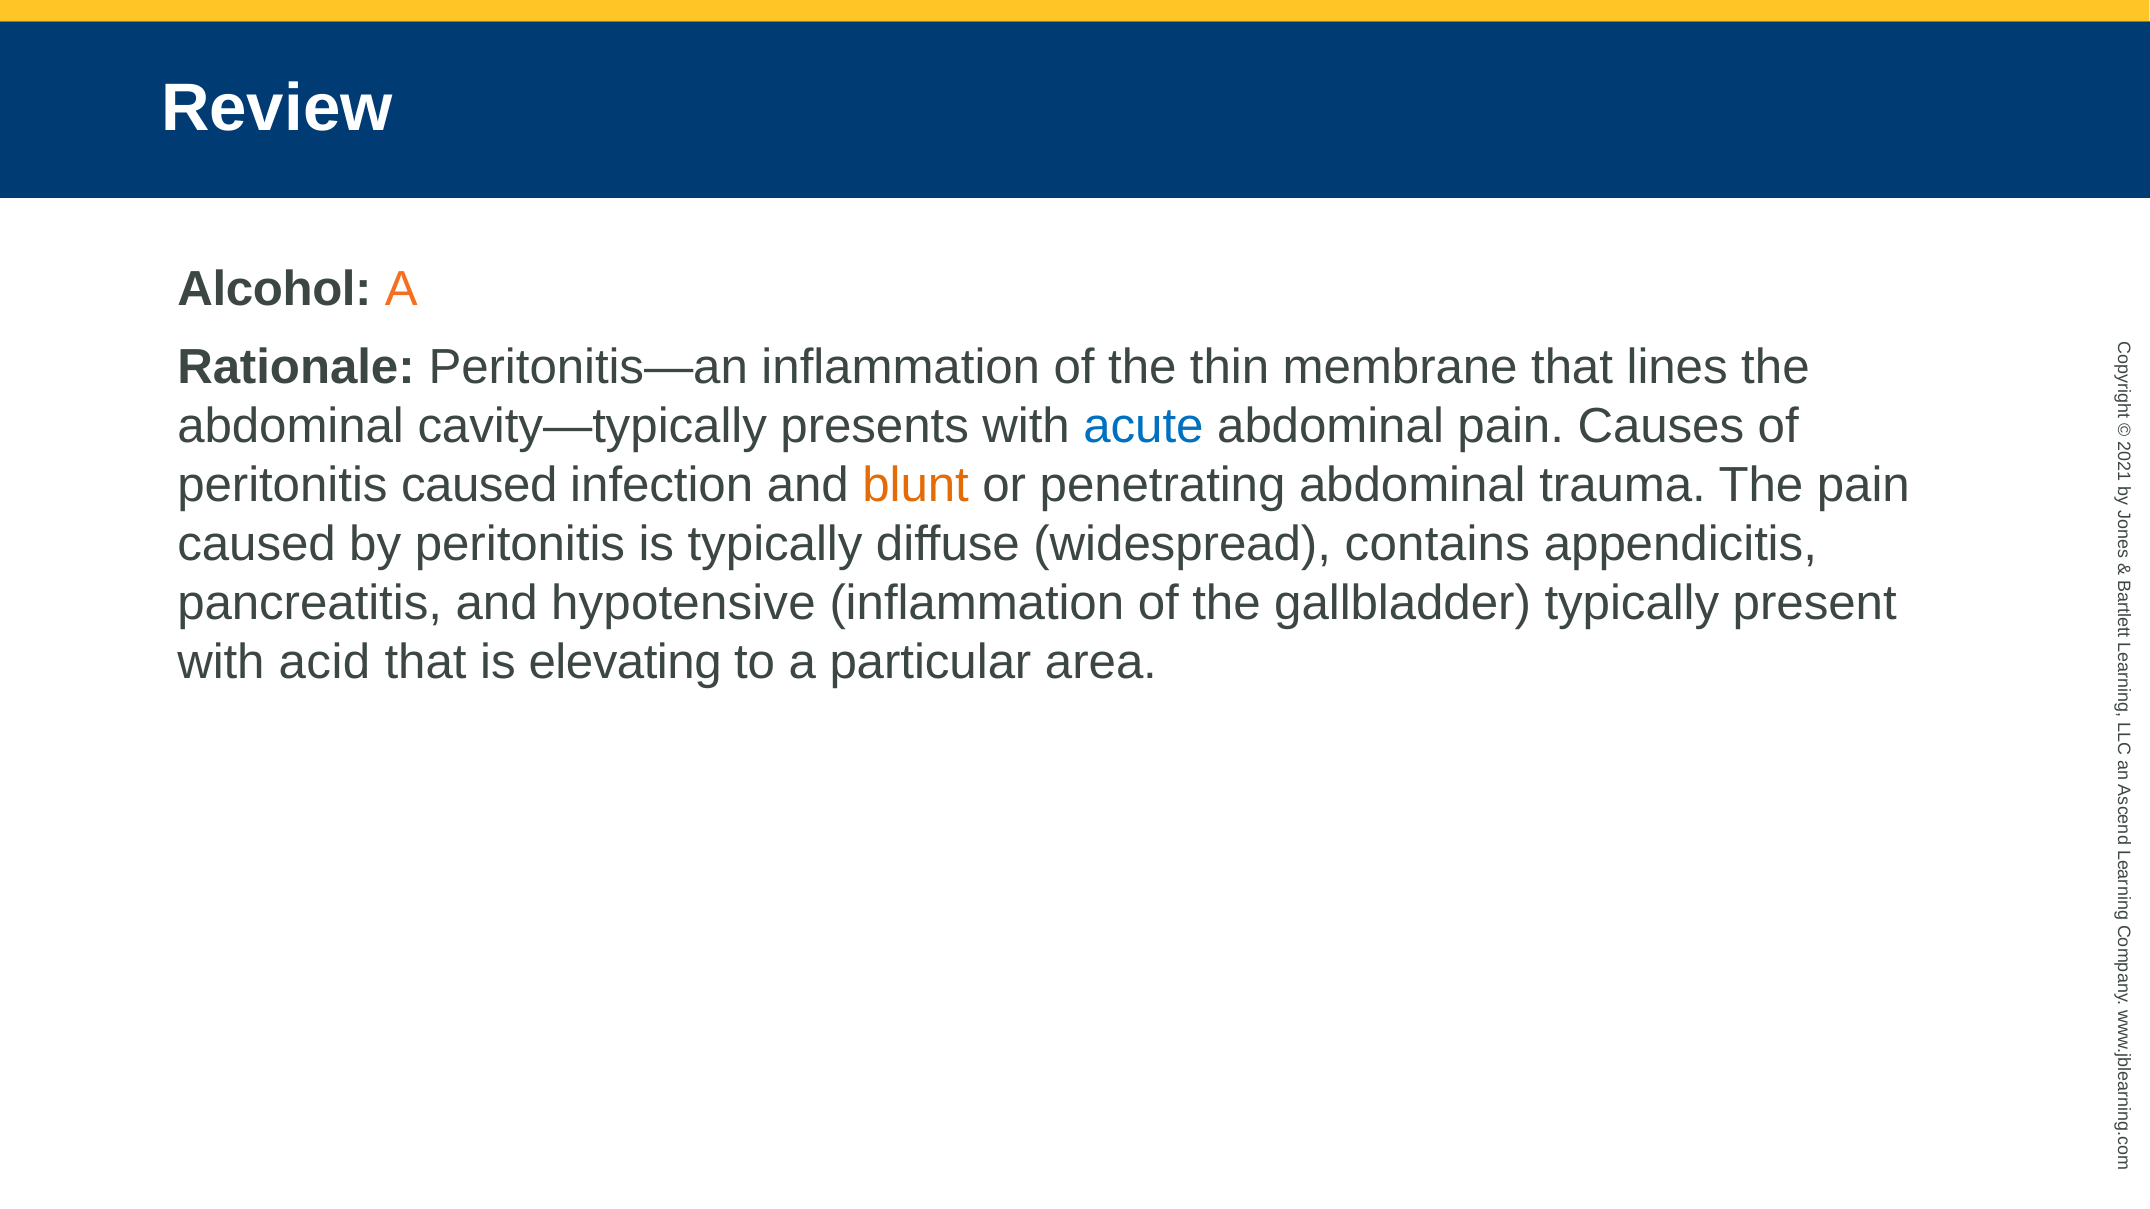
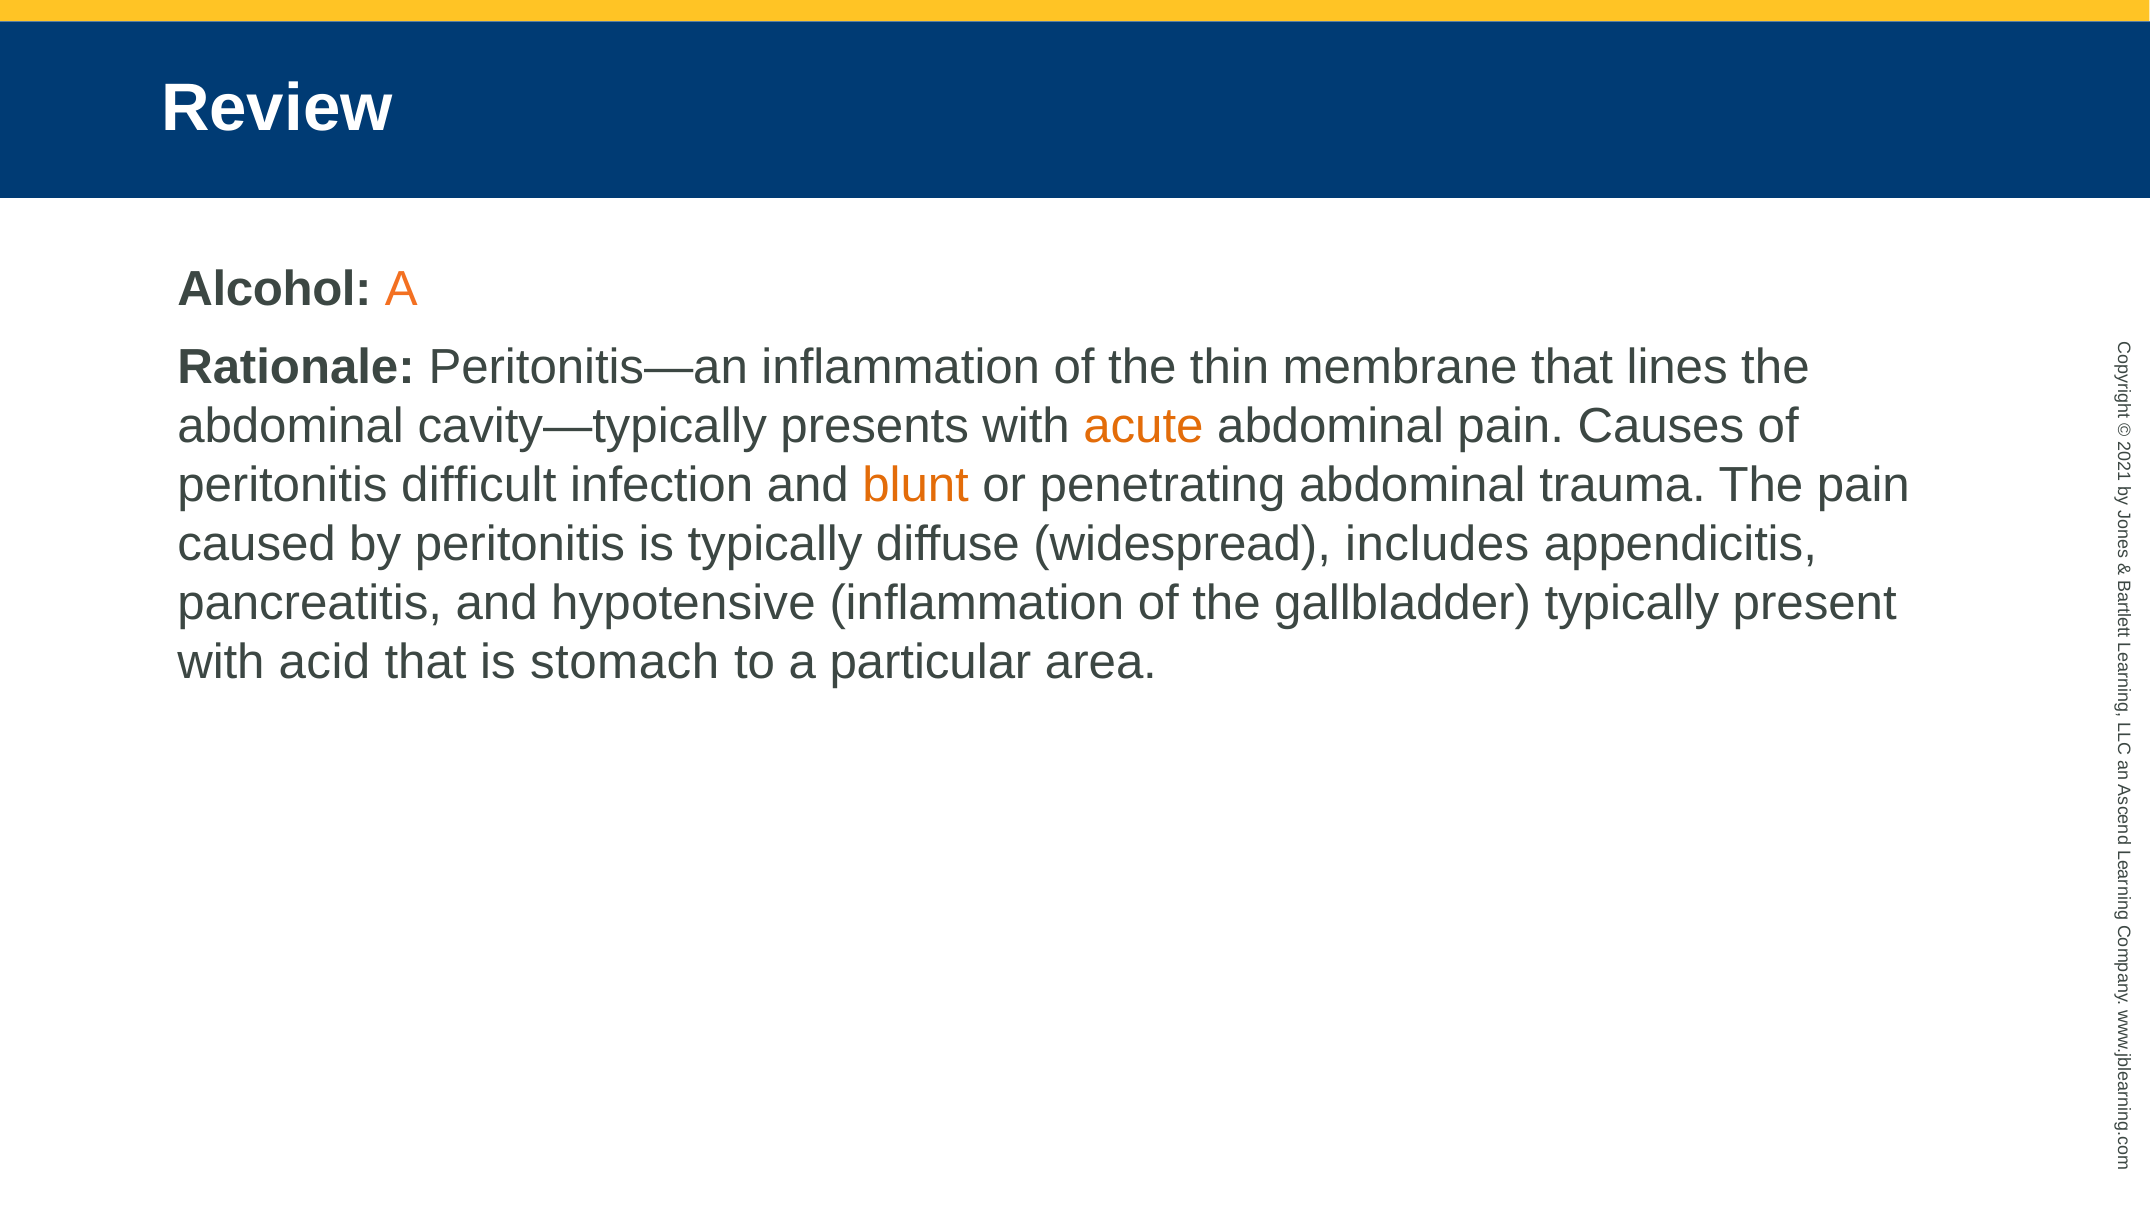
acute colour: blue -> orange (1143, 426)
peritonitis caused: caused -> difficult (479, 485)
contains: contains -> includes (1437, 544)
elevating: elevating -> stomach (625, 662)
